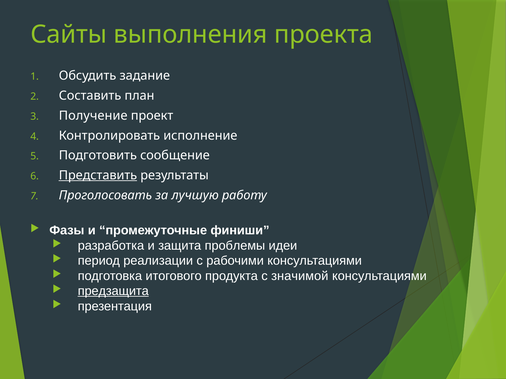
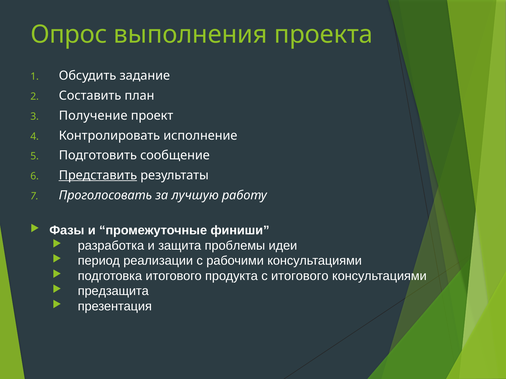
Сайты: Сайты -> Опрос (69, 35)
с значимой: значимой -> итогового (300, 276)
предзащита underline: present -> none (113, 291)
